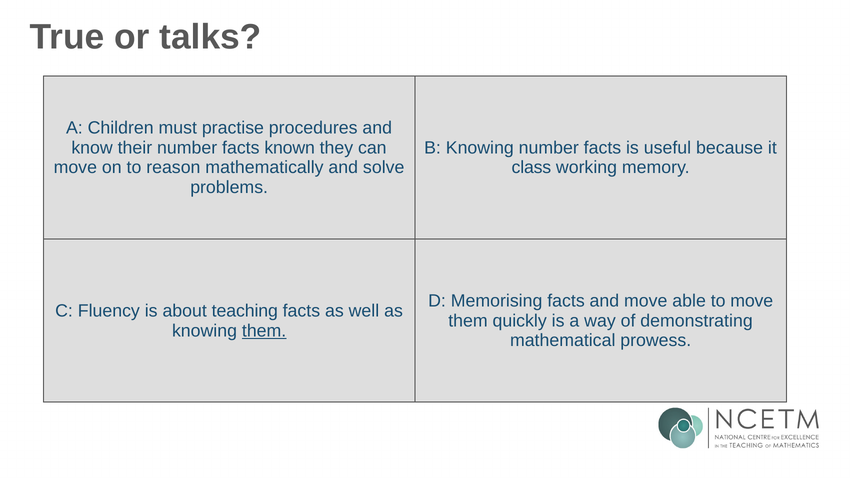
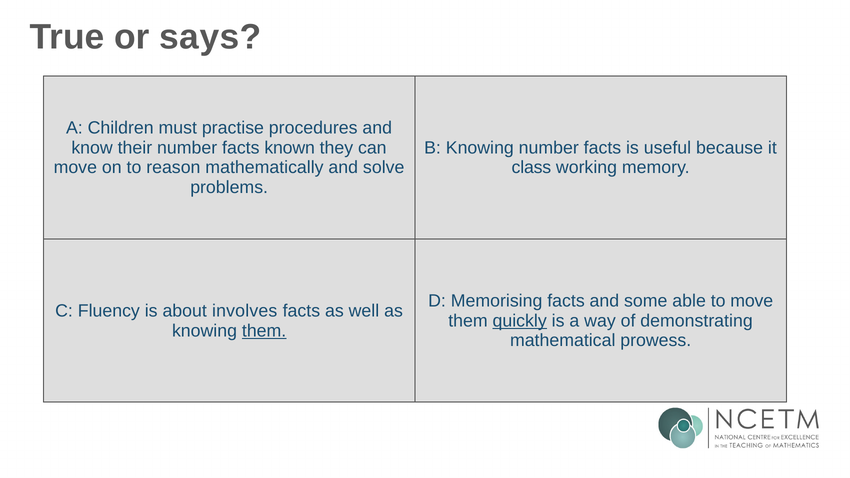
talks: talks -> says (210, 37)
and move: move -> some (646, 301)
teaching: teaching -> involves (245, 311)
quickly underline: none -> present (520, 321)
